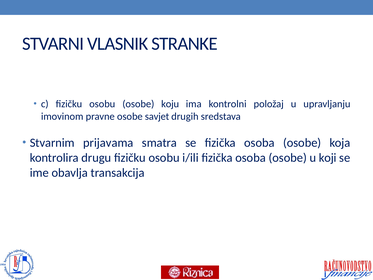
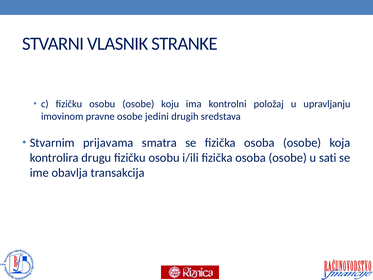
savjet: savjet -> jedini (157, 116)
koji: koji -> sati (328, 158)
